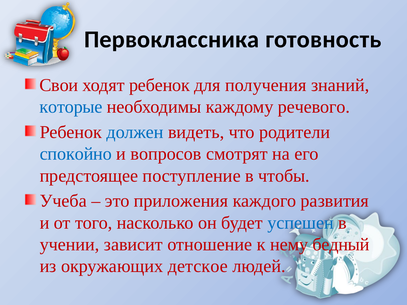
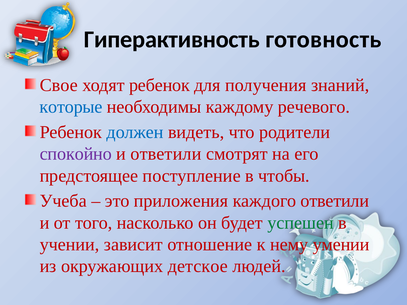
Первоклассника: Первоклассника -> Гиперактивность (172, 39)
Свои: Свои -> Свое (59, 85)
спокойно colour: blue -> purple (76, 154)
и вопросов: вопросов -> ответили (166, 154)
каждого развития: развития -> ответили (335, 201)
успешен colour: blue -> green (301, 223)
бедный: бедный -> умении (341, 245)
